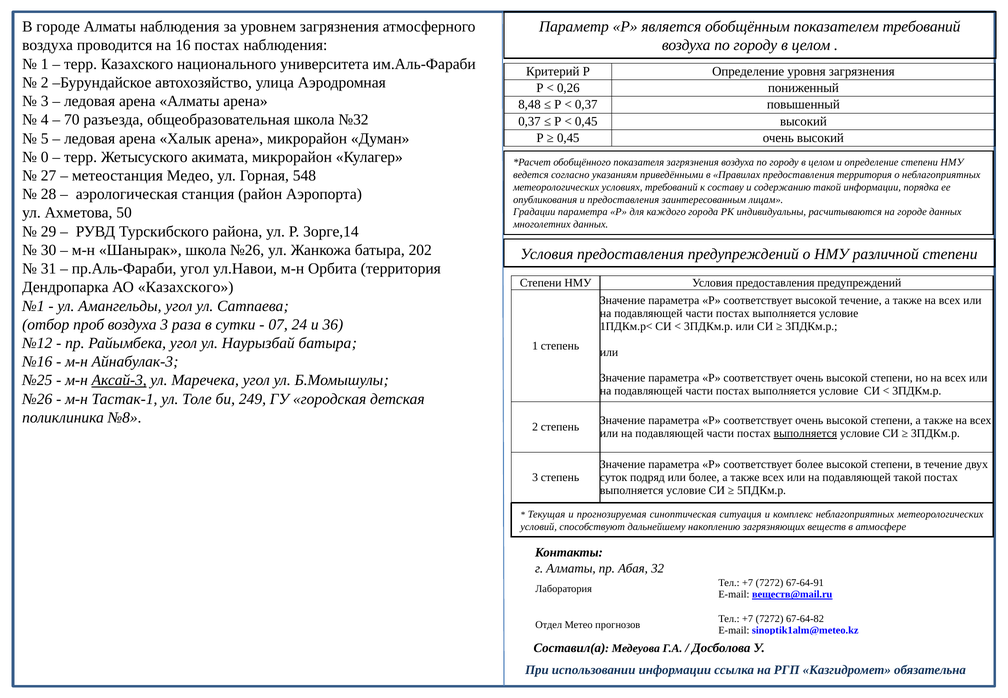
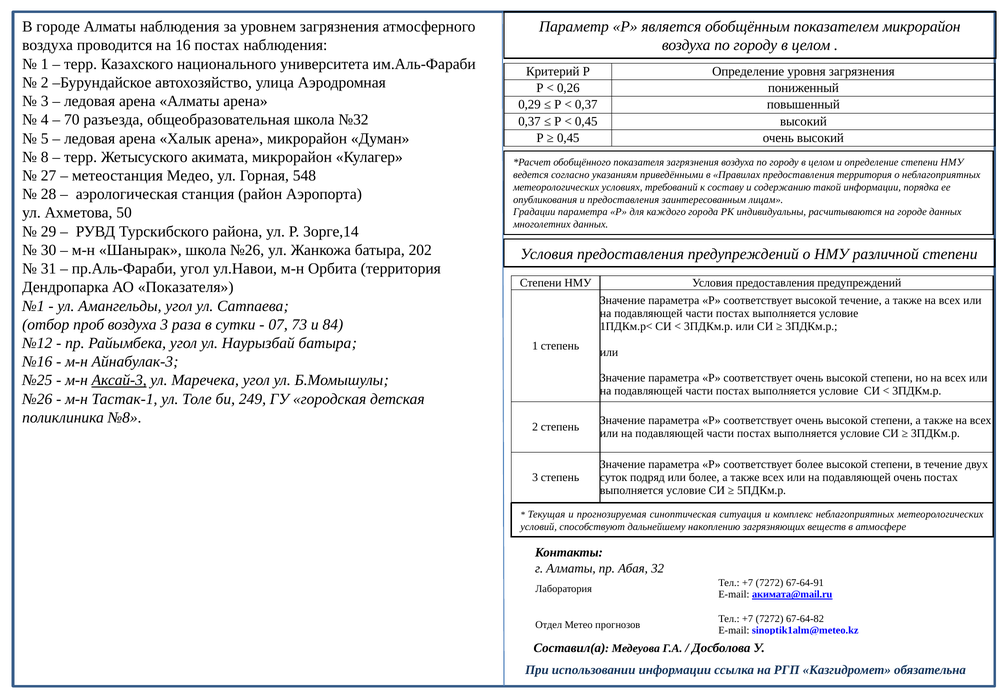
показателем требований: требований -> микрорайон (922, 27)
8,48: 8,48 -> 0,29 (530, 105)
0: 0 -> 8 (45, 157)
АО Казахского: Казахского -> Показателя (186, 287)
24: 24 -> 73 (299, 324)
36: 36 -> 84 (333, 324)
выполняется underline: present -> none (805, 433)
подавляющей такой: такой -> очень (908, 477)
веществ@mail.ru: веществ@mail.ru -> акимата@mail.ru (792, 594)
